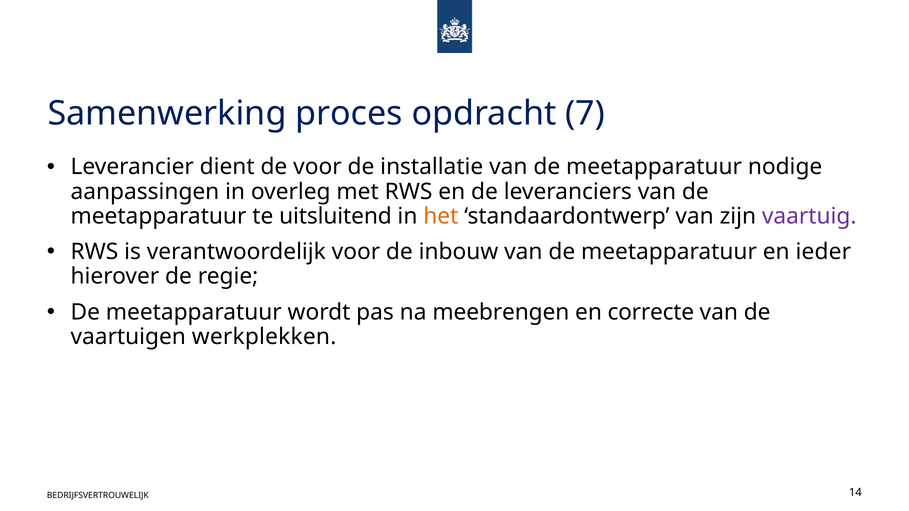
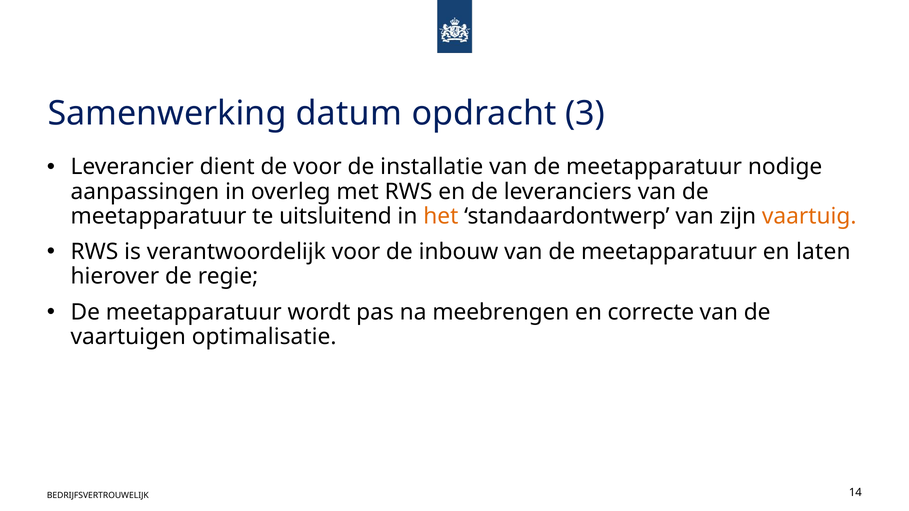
proces: proces -> datum (349, 114)
7: 7 -> 3 (585, 114)
vaartuig colour: purple -> orange (809, 216)
ieder: ieder -> laten (823, 252)
werkplekken: werkplekken -> optimalisatie (264, 337)
